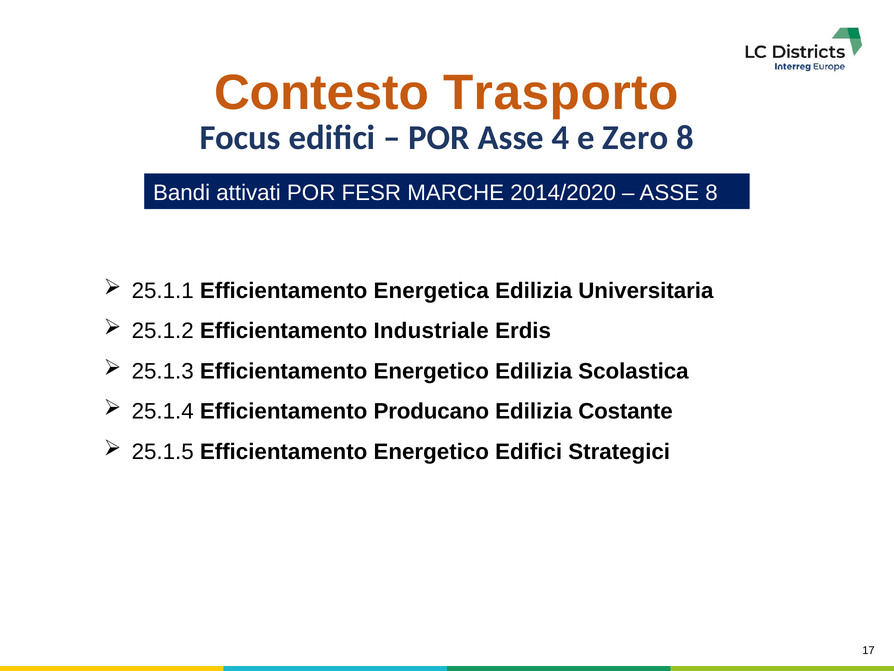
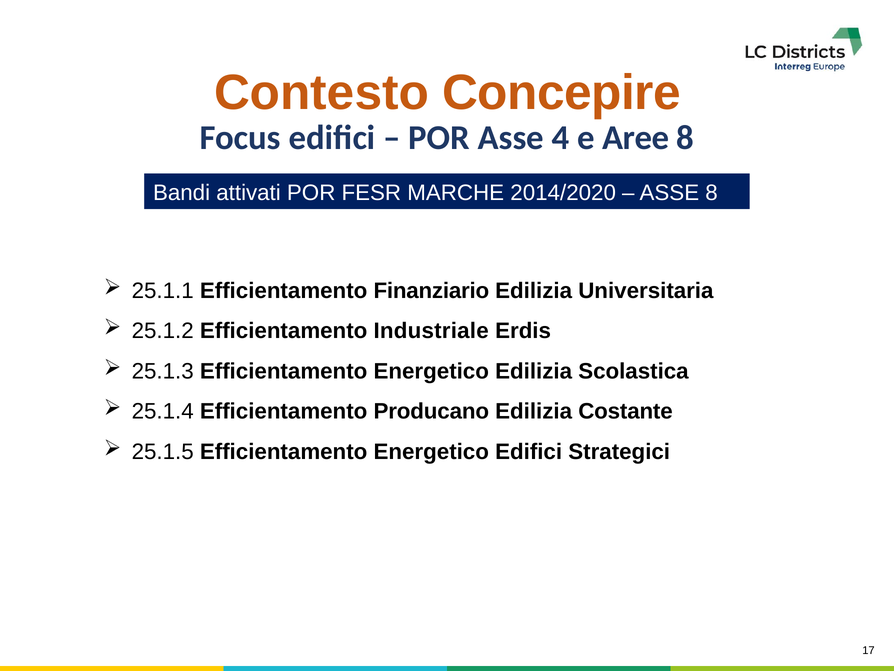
Trasporto: Trasporto -> Concepire (561, 93)
Zero: Zero -> Aree (636, 138)
Energetica: Energetica -> Finanziario (431, 291)
